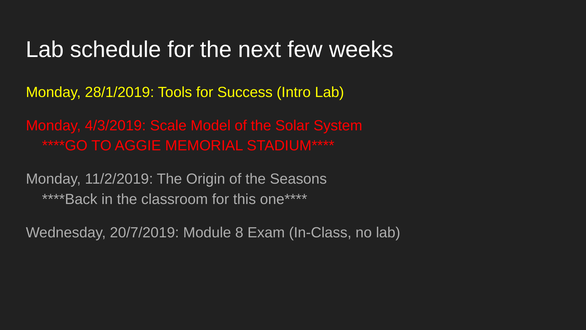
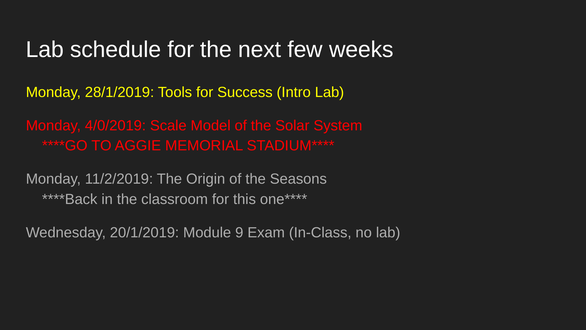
4/3/2019: 4/3/2019 -> 4/0/2019 (115, 125)
20/7/2019: 20/7/2019 -> 20/1/2019 (144, 232)
8: 8 -> 9 (239, 232)
